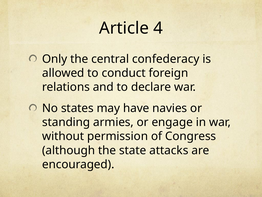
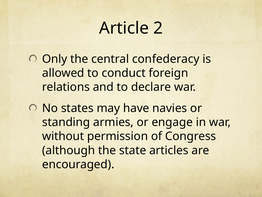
4: 4 -> 2 (158, 28)
attacks: attacks -> articles (169, 150)
